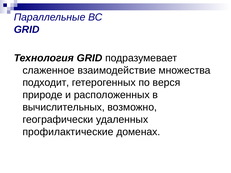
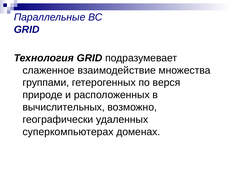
подходит: подходит -> группами (46, 83)
профилактические: профилактические -> суперкомпьютерах (68, 132)
